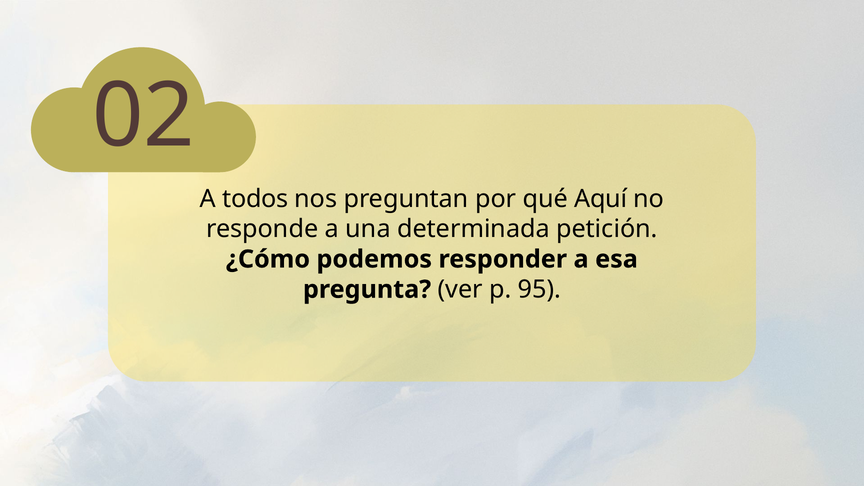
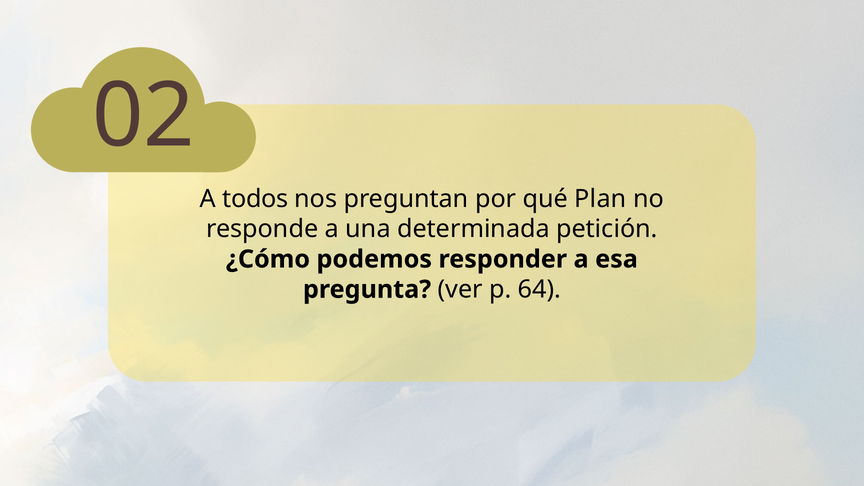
Aquí: Aquí -> Plan (600, 199)
95: 95 -> 64 (539, 289)
